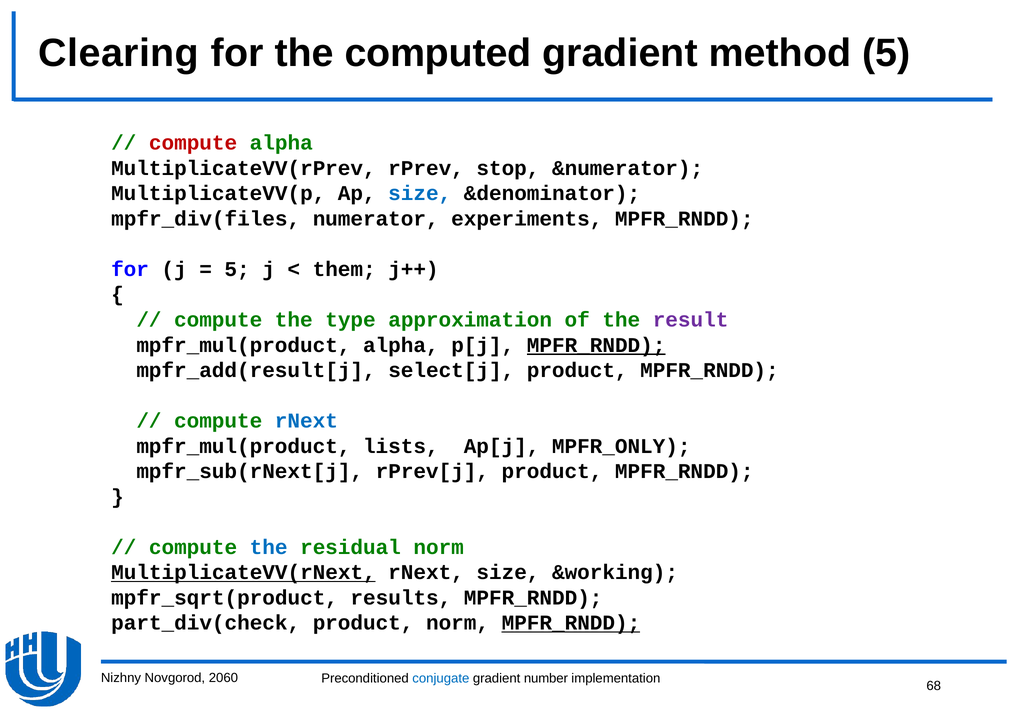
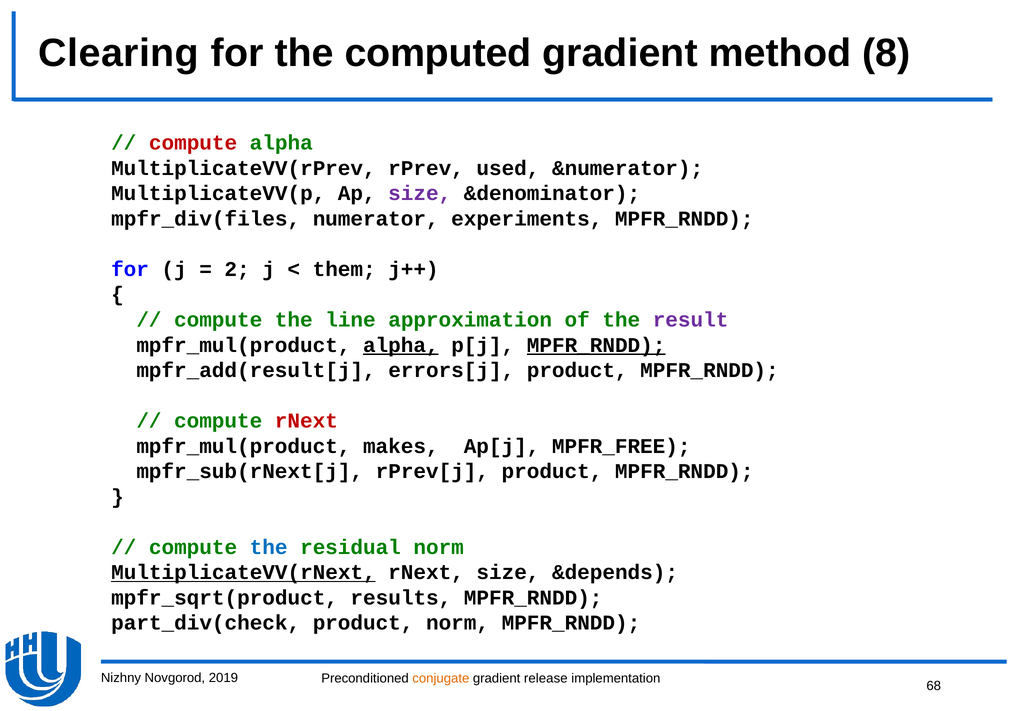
method 5: 5 -> 8 (886, 53)
stop: stop -> used (508, 168)
size colour: blue -> purple (420, 193)
5: 5 -> 2 (237, 269)
type: type -> line (350, 320)
alpha underline: none -> present (401, 345)
select[j: select[j -> errors[j (451, 370)
rNext colour: blue -> red (306, 421)
lists: lists -> makes (401, 446)
MPFR_ONLY: MPFR_ONLY -> MPFR_FREE (621, 446)
&working: &working -> &depends (615, 572)
MPFR_RNDD underline: present -> none (571, 623)
2060: 2060 -> 2019 (223, 678)
conjugate colour: blue -> orange (441, 678)
number: number -> release (546, 678)
